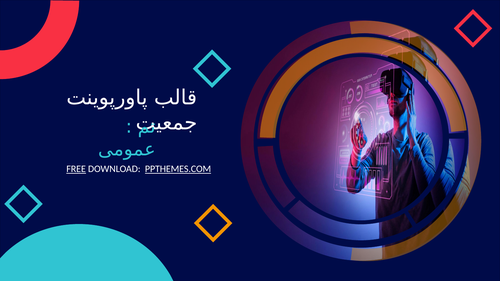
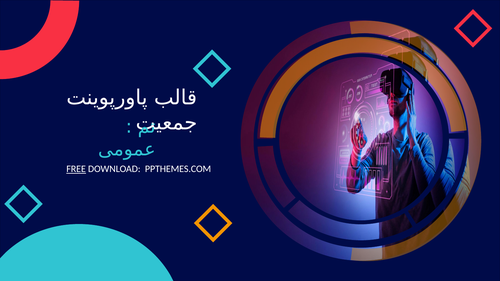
PPTHEMES.COM underline: present -> none (178, 169)
